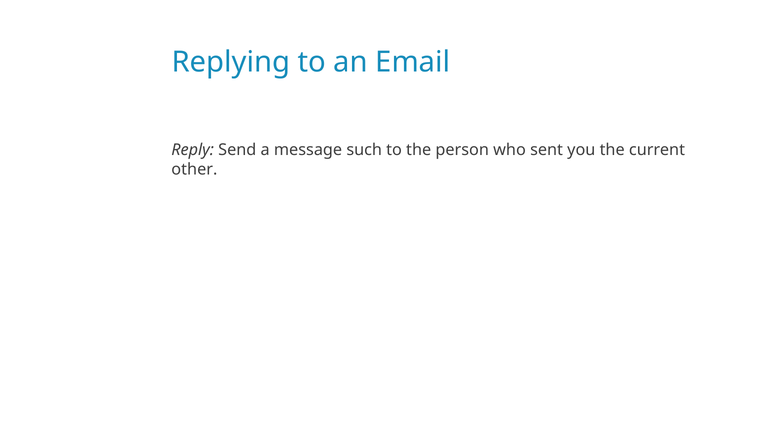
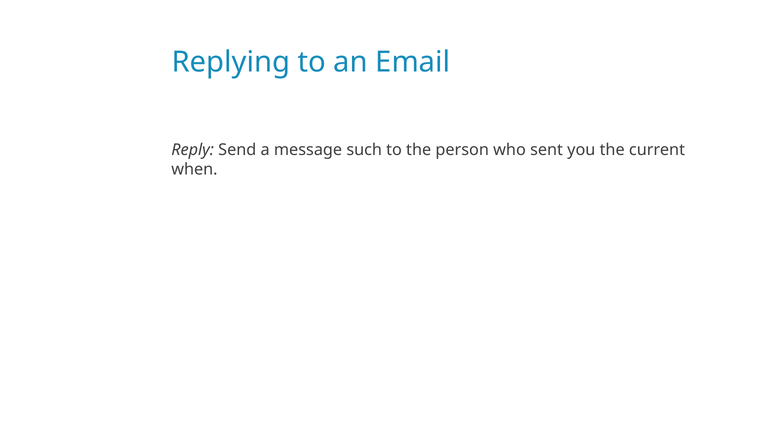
other: other -> when (194, 170)
